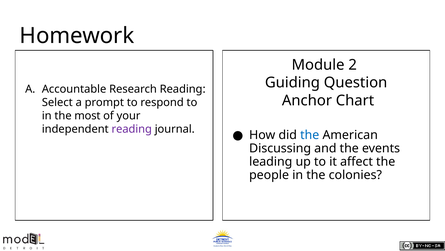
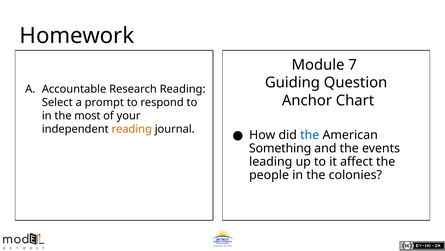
2: 2 -> 7 (353, 65)
reading colour: purple -> orange (132, 129)
Discussing: Discussing -> Something (280, 148)
